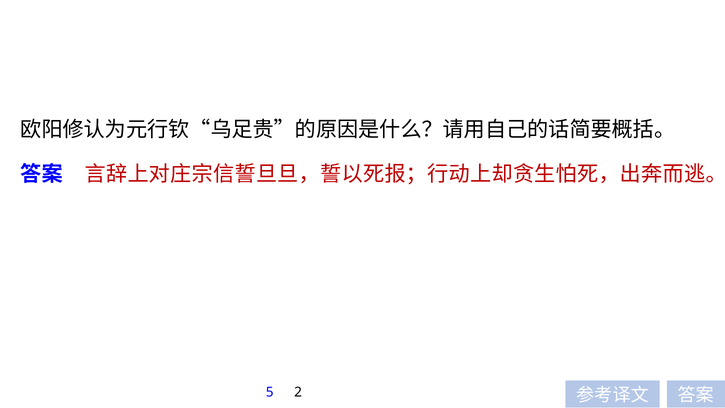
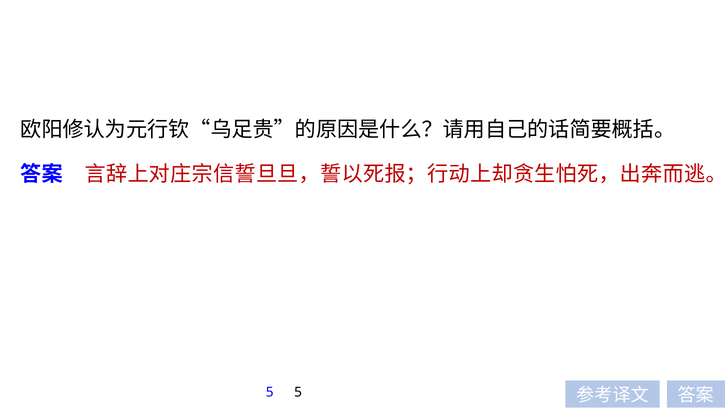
5 2: 2 -> 5 (298, 392)
